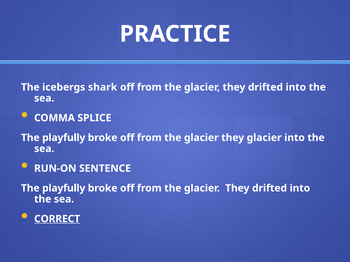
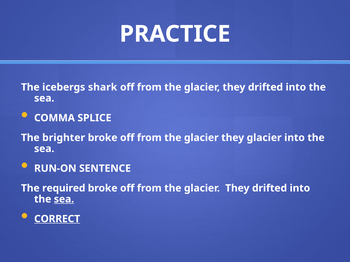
playfully: playfully -> brighter (64, 138)
playfully: playfully -> required (64, 188)
sea underline: none -> present (64, 200)
